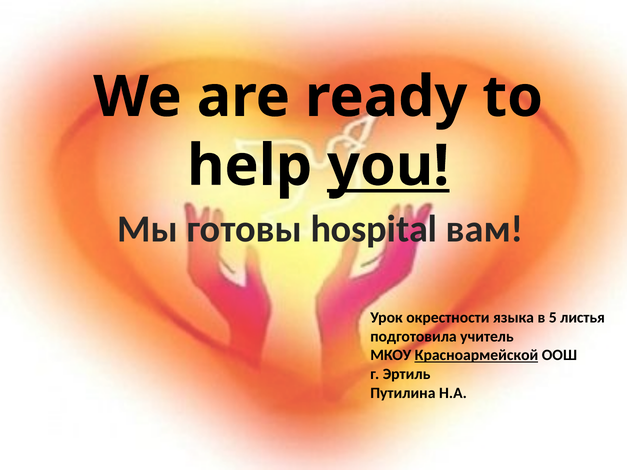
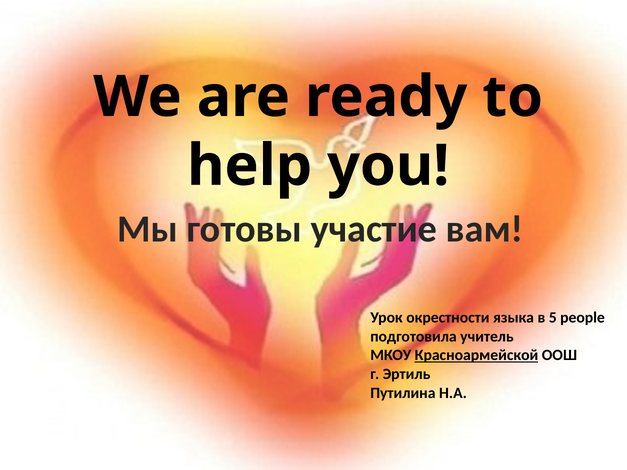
you underline: present -> none (388, 166)
hospital: hospital -> участие (374, 229)
листья: листья -> people (583, 318)
